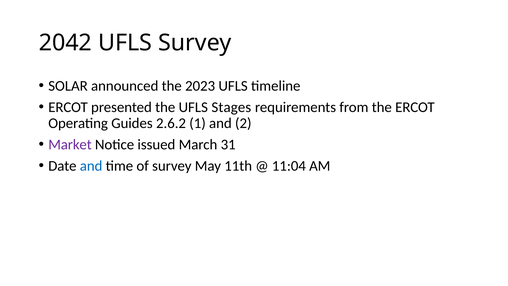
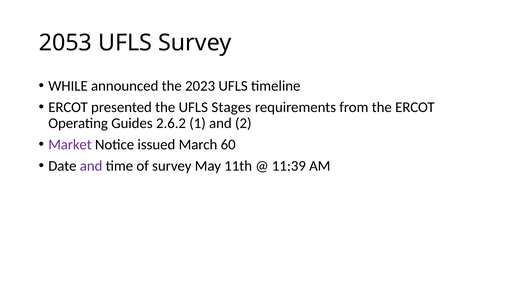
2042: 2042 -> 2053 (65, 43)
SOLAR: SOLAR -> WHILE (68, 86)
31: 31 -> 60 (228, 144)
and colour: blue -> purple (91, 166)
11:04: 11:04 -> 11:39 (289, 166)
